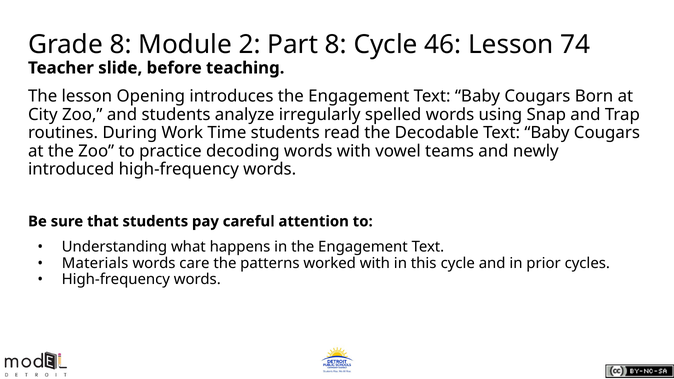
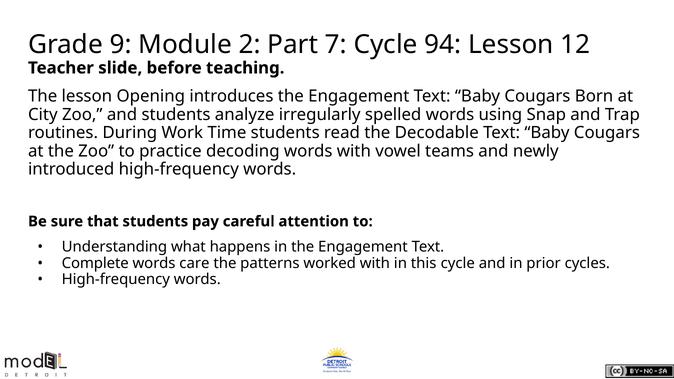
Grade 8: 8 -> 9 (121, 45)
Part 8: 8 -> 7 (336, 45)
46: 46 -> 94 (443, 45)
74: 74 -> 12 (575, 45)
Materials: Materials -> Complete (95, 263)
